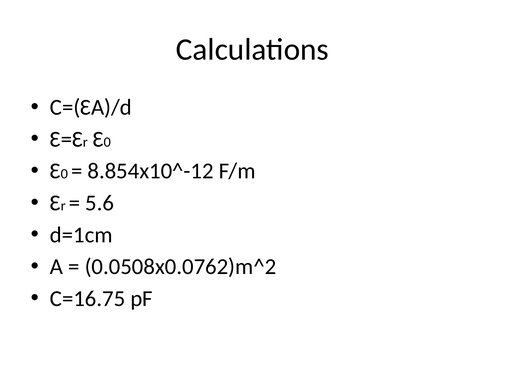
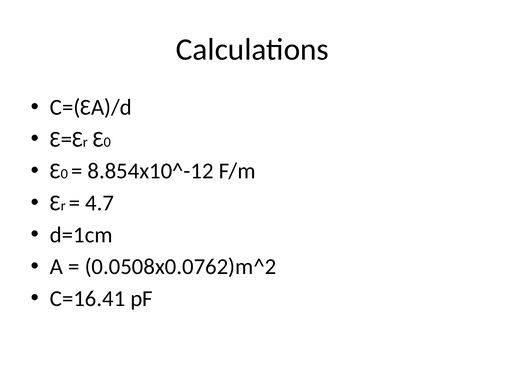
5.6: 5.6 -> 4.7 (100, 203)
C=16.75: C=16.75 -> C=16.41 (88, 299)
